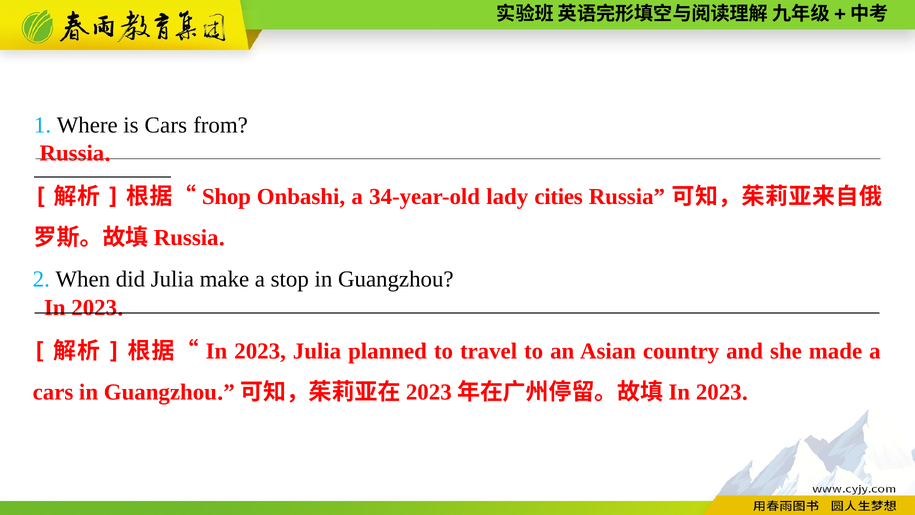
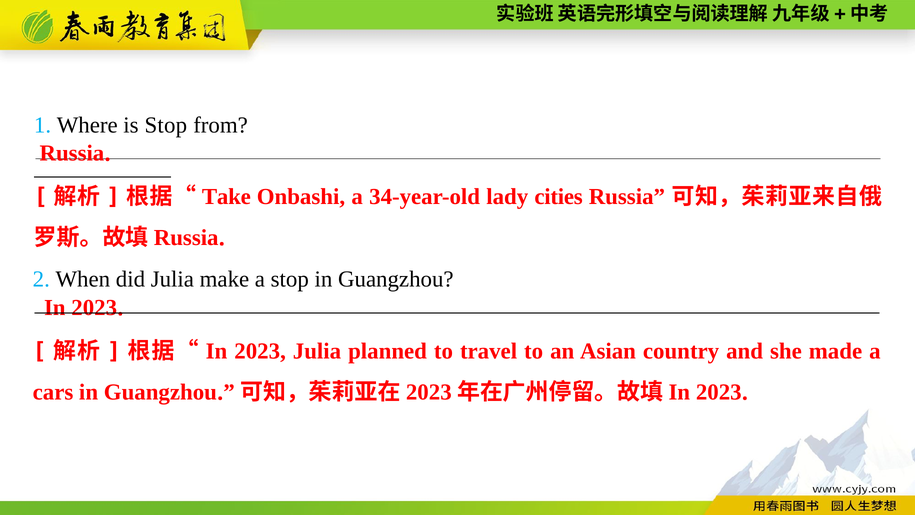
is Cars: Cars -> Stop (166, 125)
Shop: Shop -> Take (226, 197)
